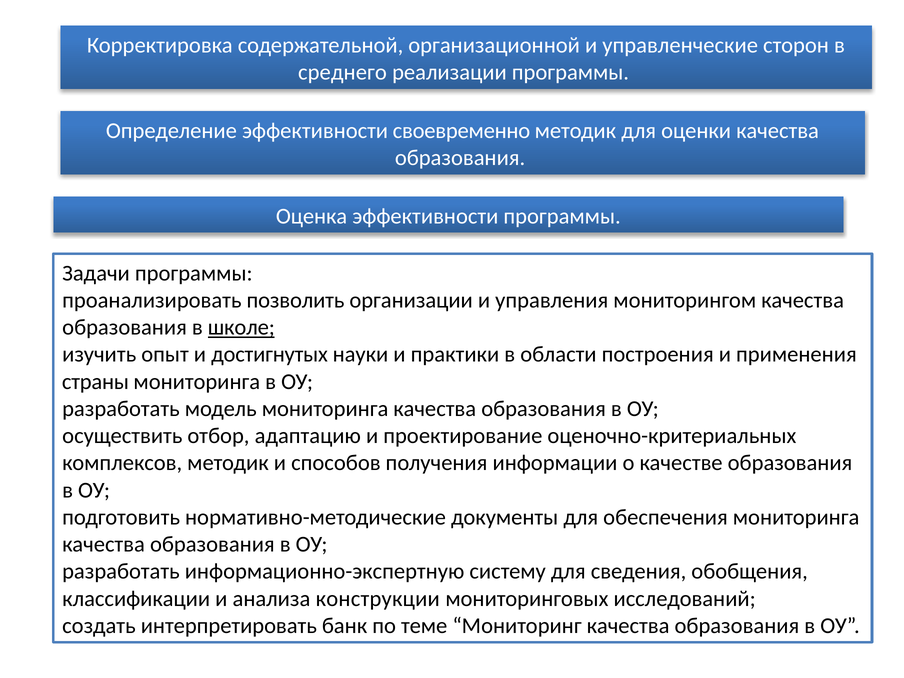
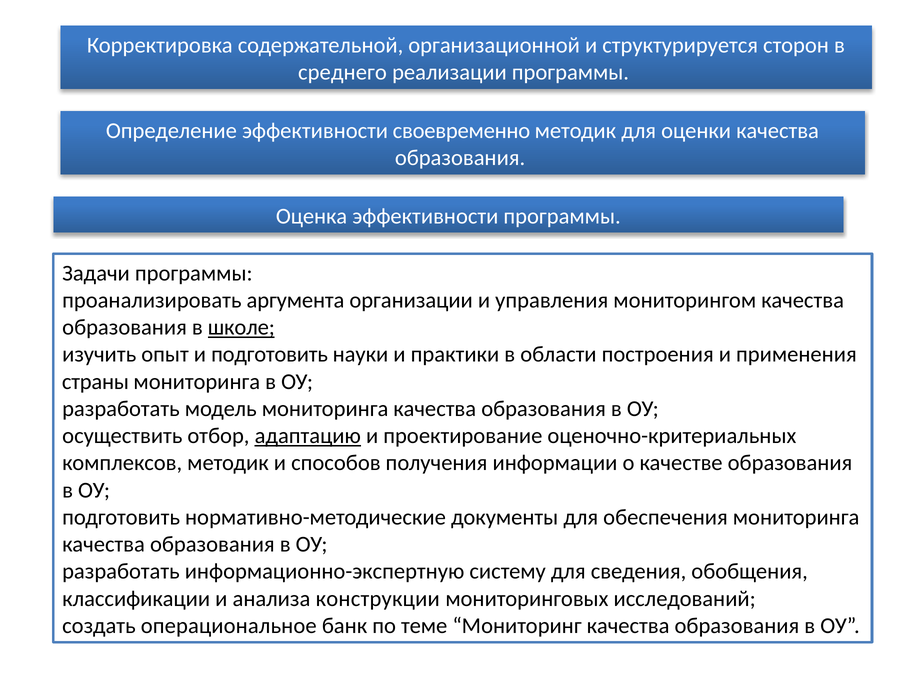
управленческие: управленческие -> структурируется (680, 45)
позволить: позволить -> аргумента (295, 300)
и достигнутых: достигнутых -> подготовить (270, 354)
адаптацию underline: none -> present (308, 436)
интерпретировать: интерпретировать -> операциональное (229, 626)
